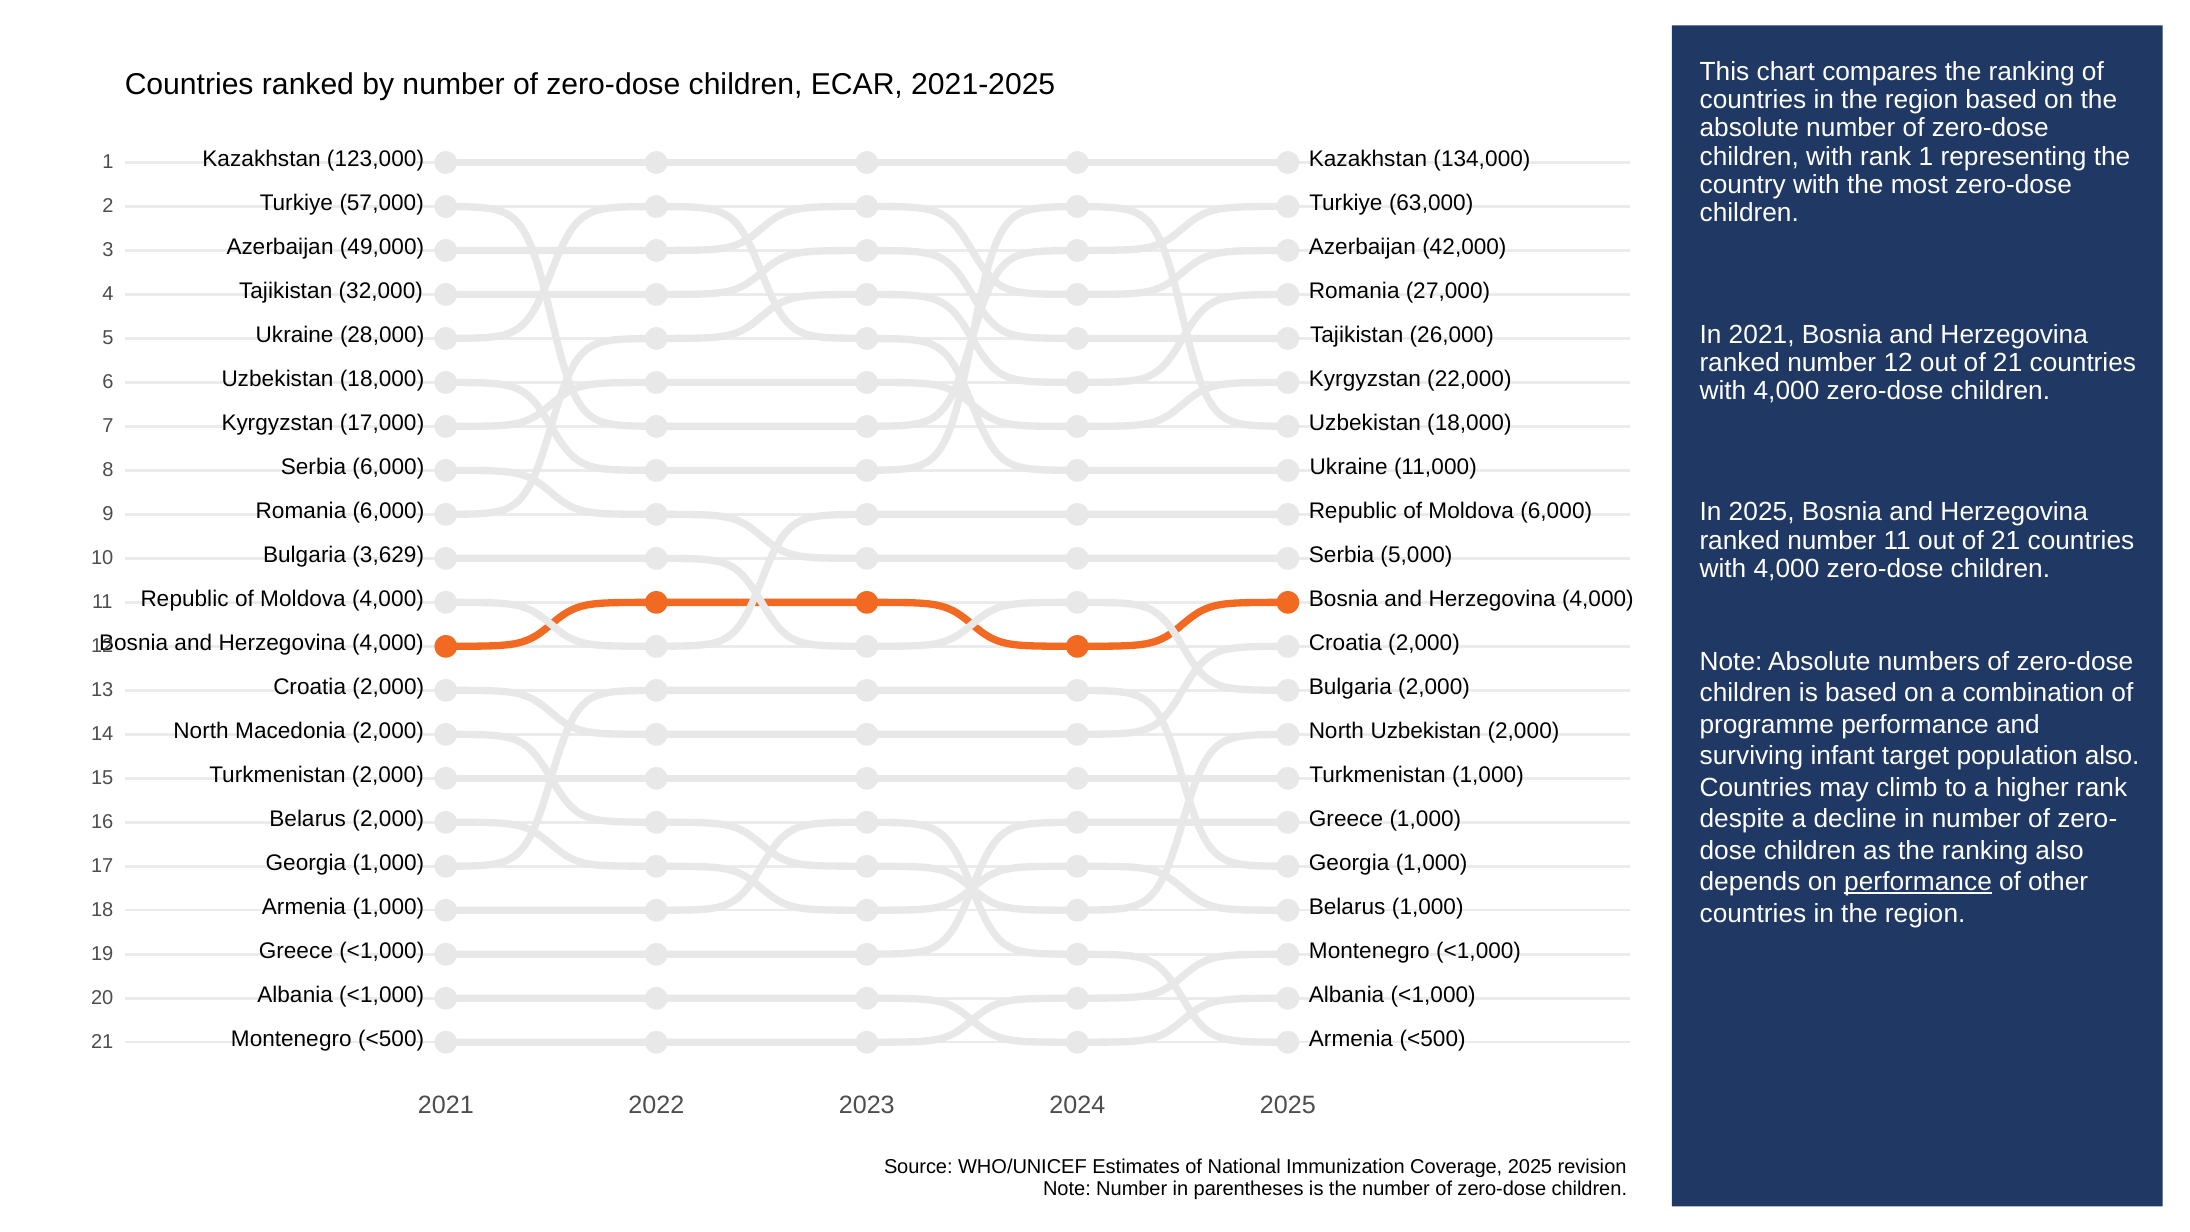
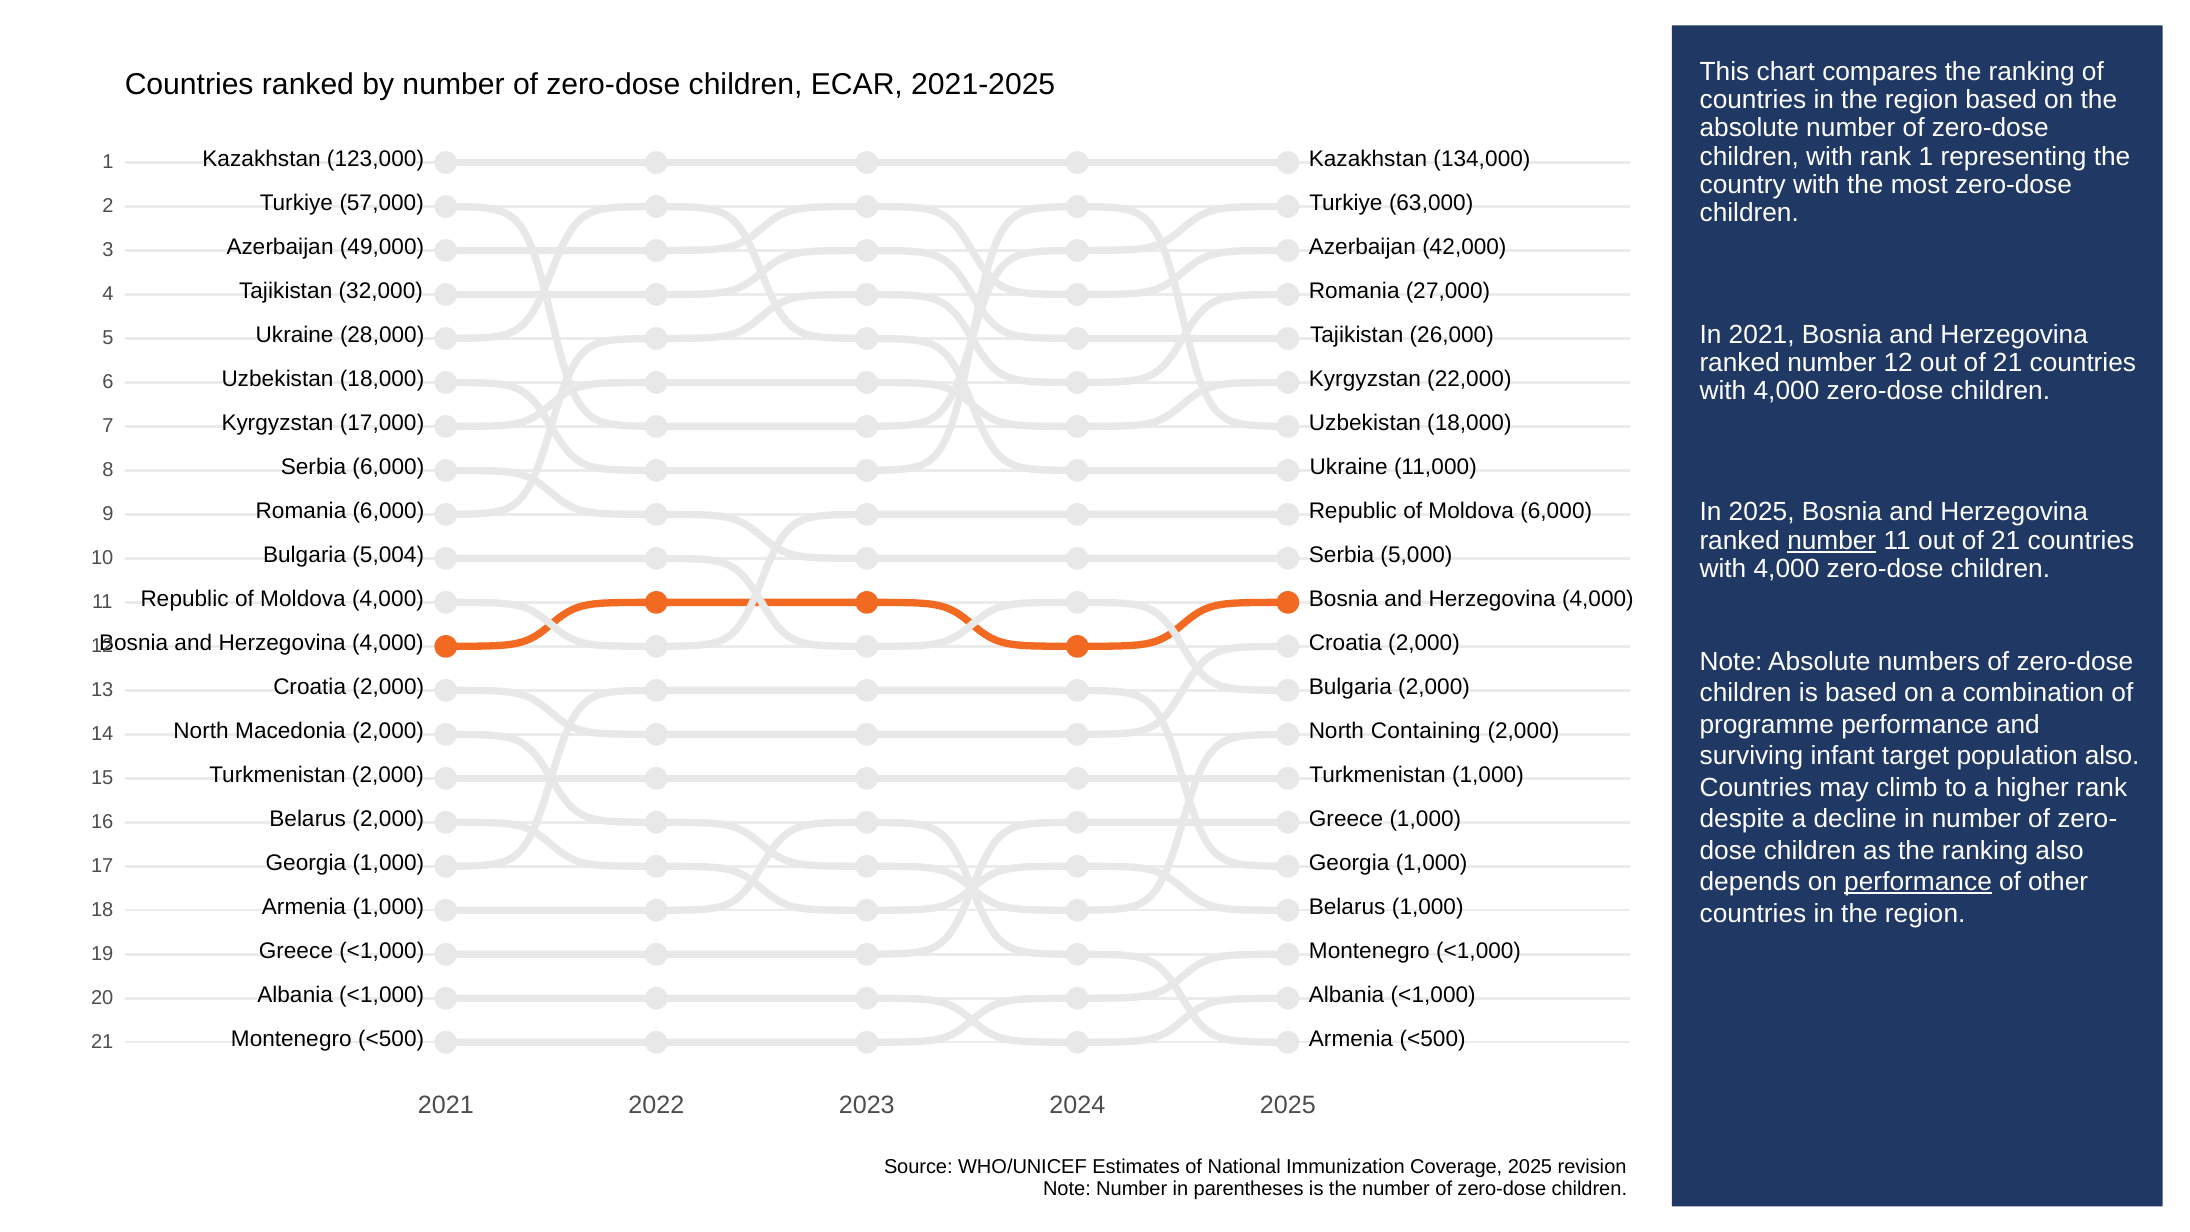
number underline: none -> present (1832, 541)
3,629: 3,629 -> 5,004 (388, 555)
North Uzbekistan: Uzbekistan -> Containing (1426, 731)
